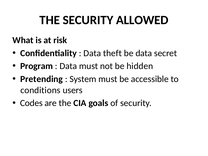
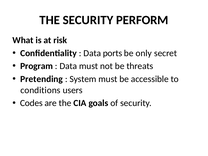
ALLOWED: ALLOWED -> PERFORM (142, 20)
theft: theft -> ports (113, 53)
be data: data -> only (144, 53)
hidden: hidden -> threats (140, 66)
